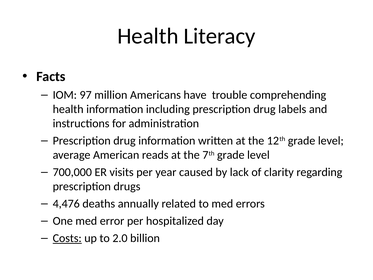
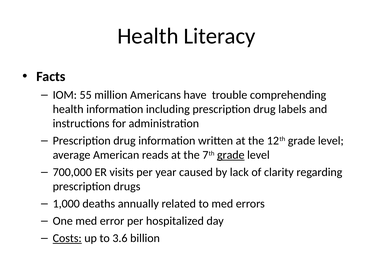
97: 97 -> 55 (86, 95)
grade underline: none -> present (231, 155)
4,476: 4,476 -> 1,000 (66, 204)
2.0: 2.0 -> 3.6 (120, 238)
